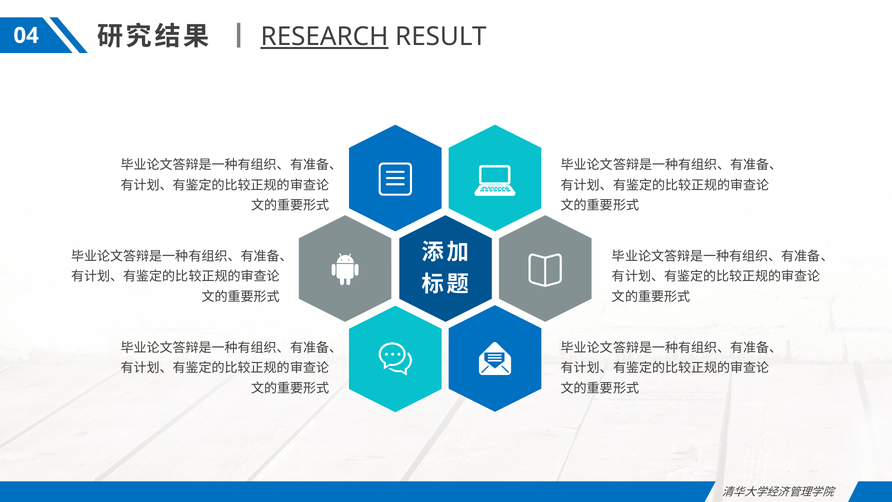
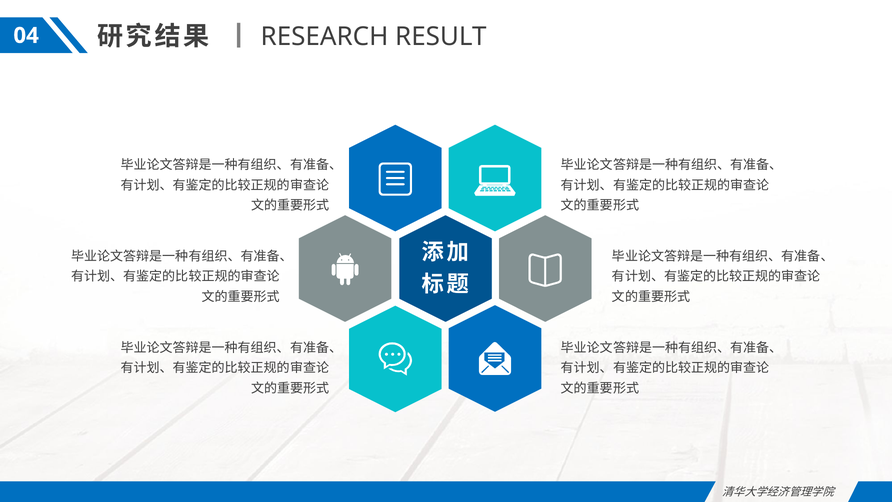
RESEARCH underline: present -> none (325, 37)
